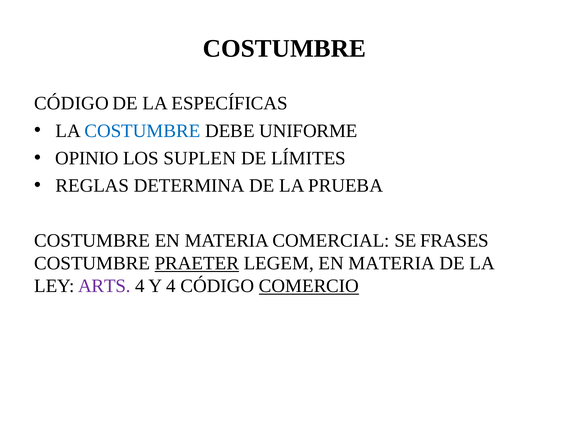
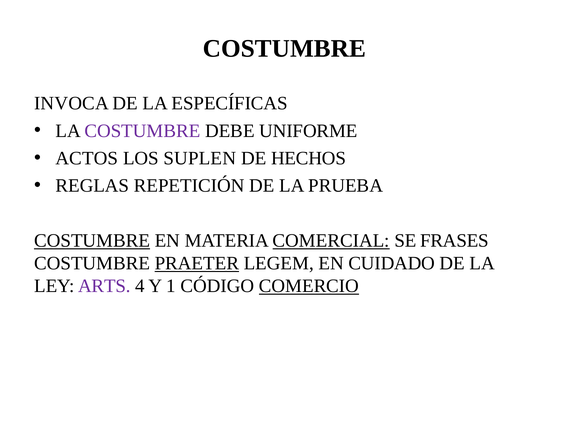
CÓDIGO: CÓDIGO -> INVOCA (71, 103)
COSTUMBRE colour: blue -> purple (142, 131)
OPINIO: OPINIO -> ACTOS (87, 159)
LÍMITES: LÍMITES -> HECHOS (309, 159)
DETERMINA: DETERMINA -> REPETICIÓN (189, 186)
COSTUMBRE underline: none -> present (92, 241)
COMERCIAL underline: none -> present (331, 241)
LEGEM EN MATERIA: MATERIA -> CUIDADO (392, 264)
Y 4: 4 -> 1 (171, 287)
